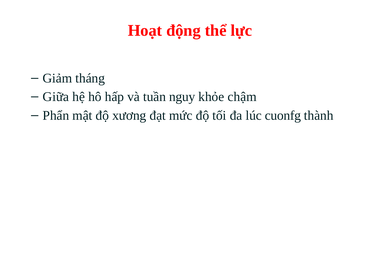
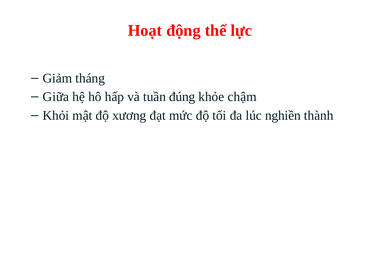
nguy: nguy -> đúng (182, 97)
Phẩn: Phẩn -> Khỏi (56, 115)
cuonfg: cuonfg -> nghiền (283, 115)
